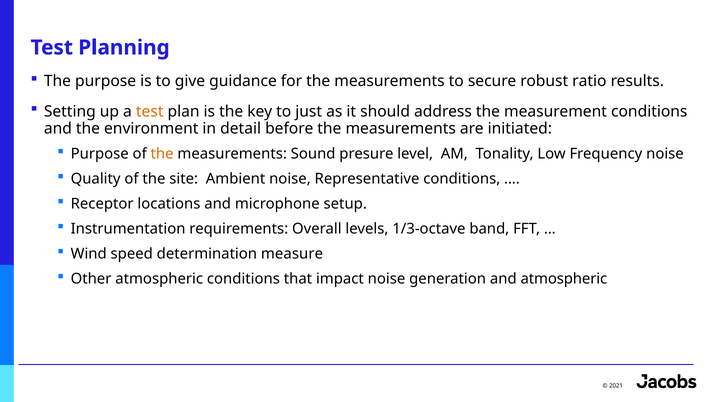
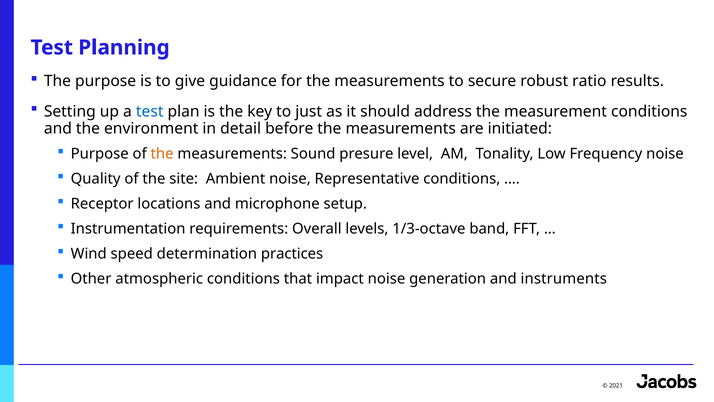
test colour: orange -> blue (150, 111)
measure: measure -> practices (292, 254)
and atmospheric: atmospheric -> instruments (564, 279)
